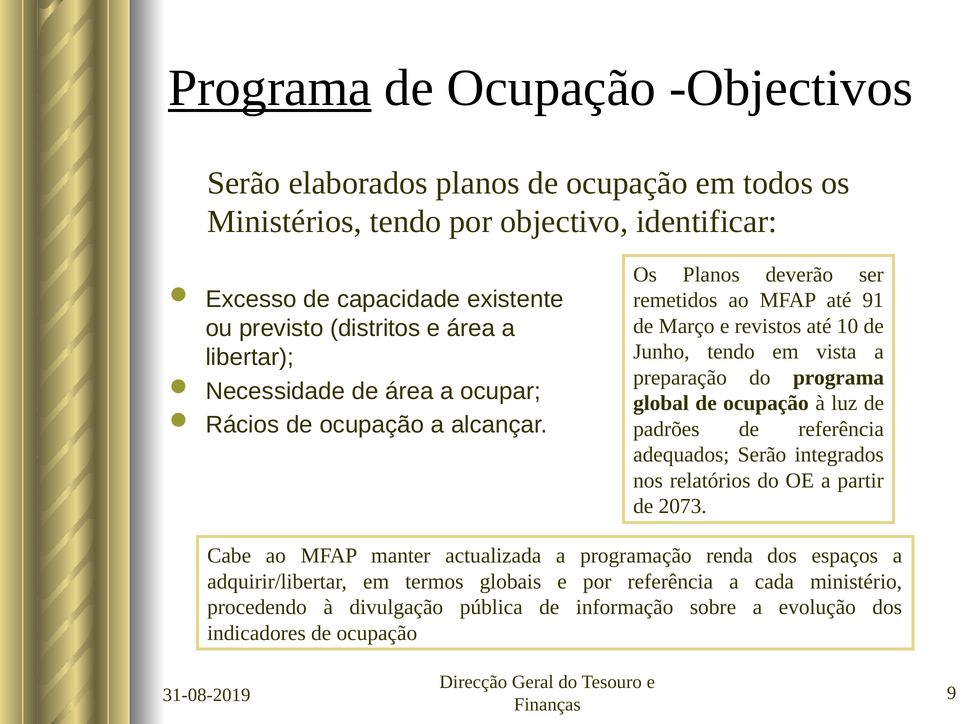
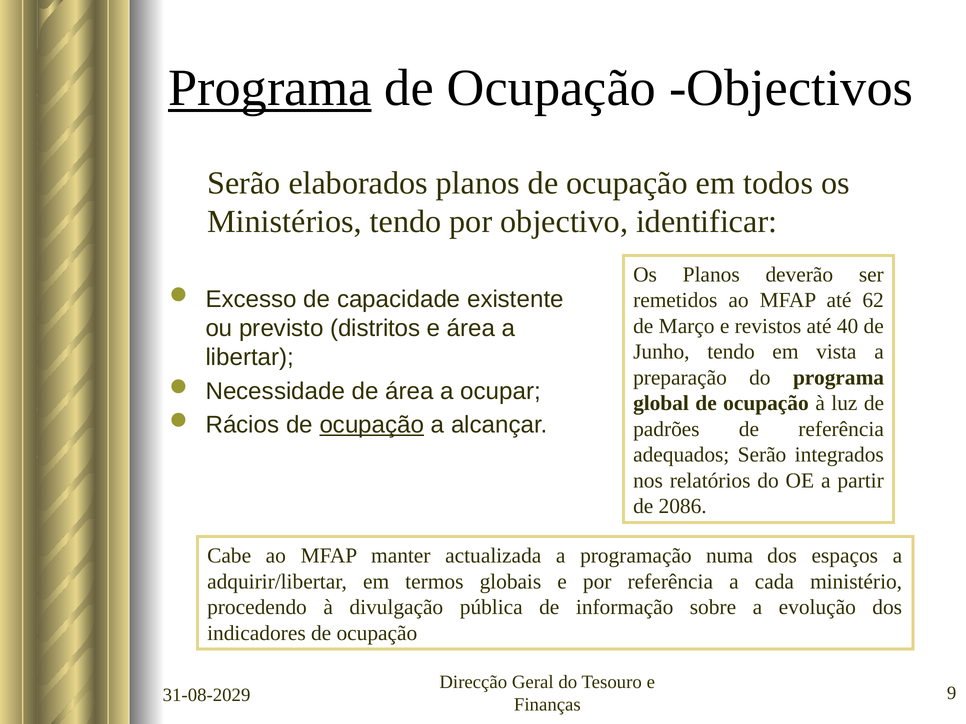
91: 91 -> 62 (873, 301)
10: 10 -> 40 (848, 326)
ocupação underline: none -> present (372, 425)
2073: 2073 -> 2086 (683, 507)
renda: renda -> numa (730, 556)
31-08-2019: 31-08-2019 -> 31-08-2029 (207, 695)
